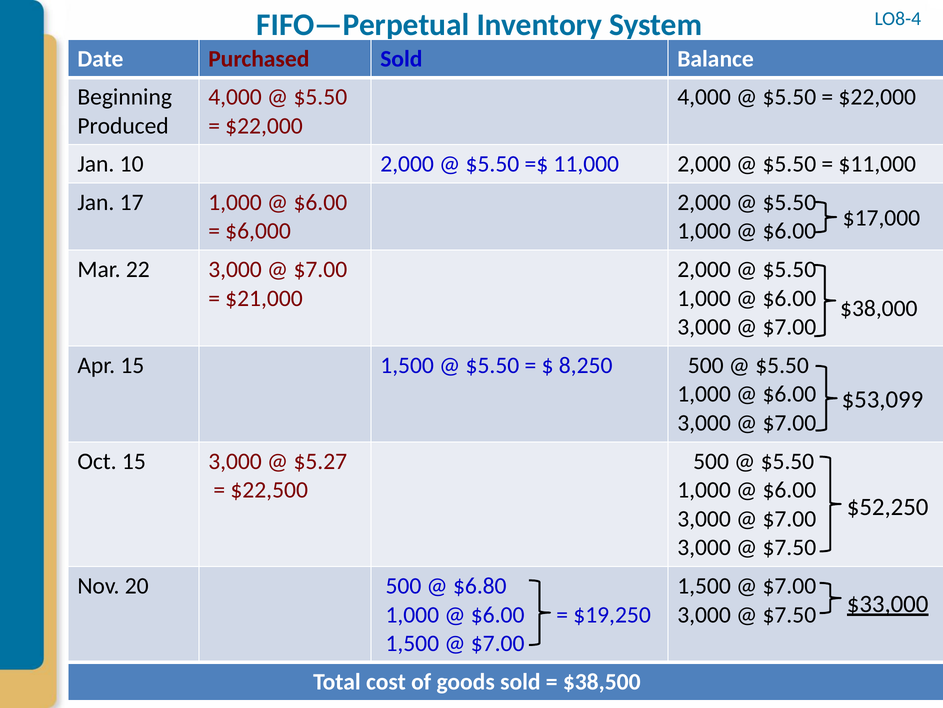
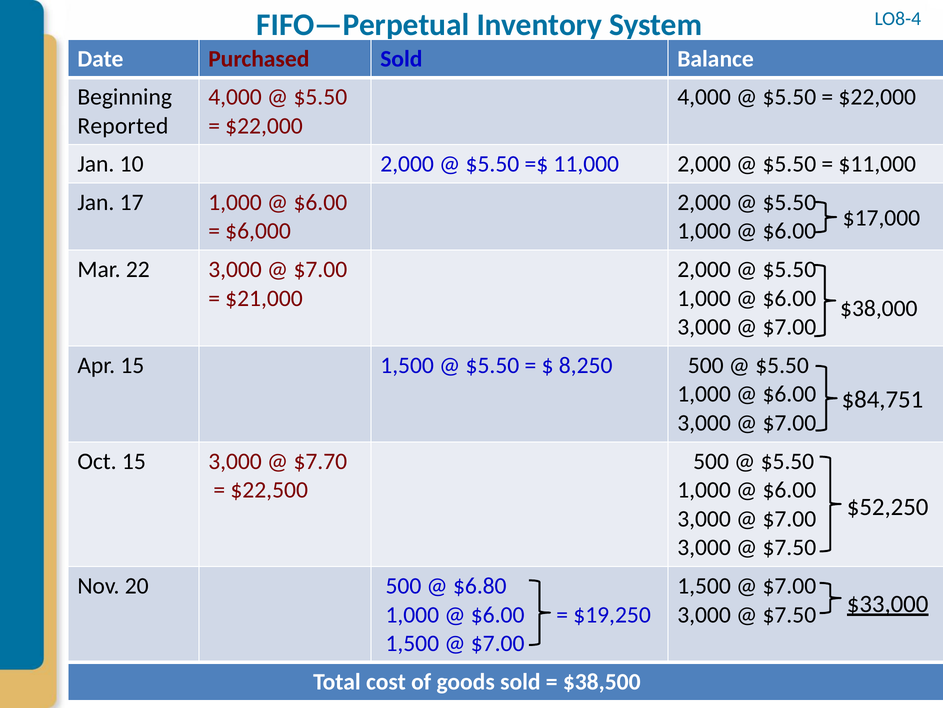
Produced: Produced -> Reported (123, 126)
$53,099: $53,099 -> $84,751 (882, 399)
$5.27: $5.27 -> $7.70 (320, 461)
